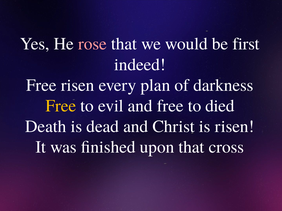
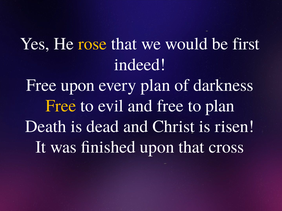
rose colour: pink -> yellow (92, 44)
Free risen: risen -> upon (78, 85)
to died: died -> plan (220, 106)
